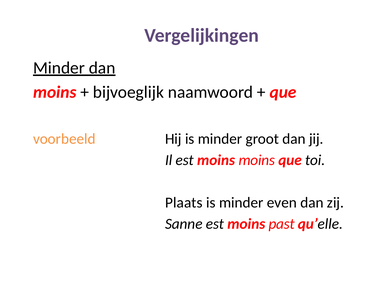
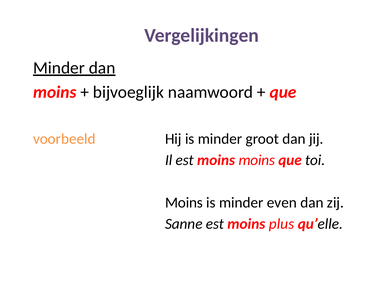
Plaats: Plaats -> Moins (184, 203)
past: past -> plus (282, 224)
